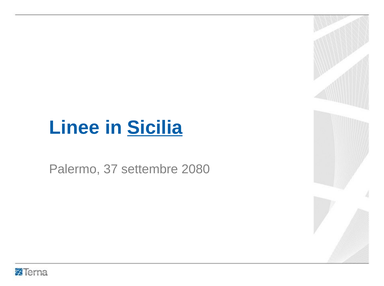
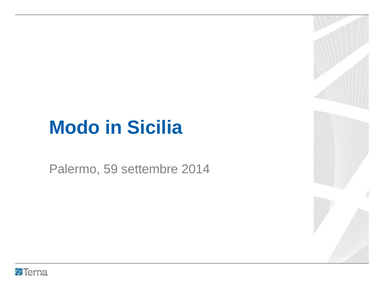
Linee: Linee -> Modo (74, 128)
Sicilia underline: present -> none (155, 128)
37: 37 -> 59 (111, 169)
2080: 2080 -> 2014 (196, 169)
